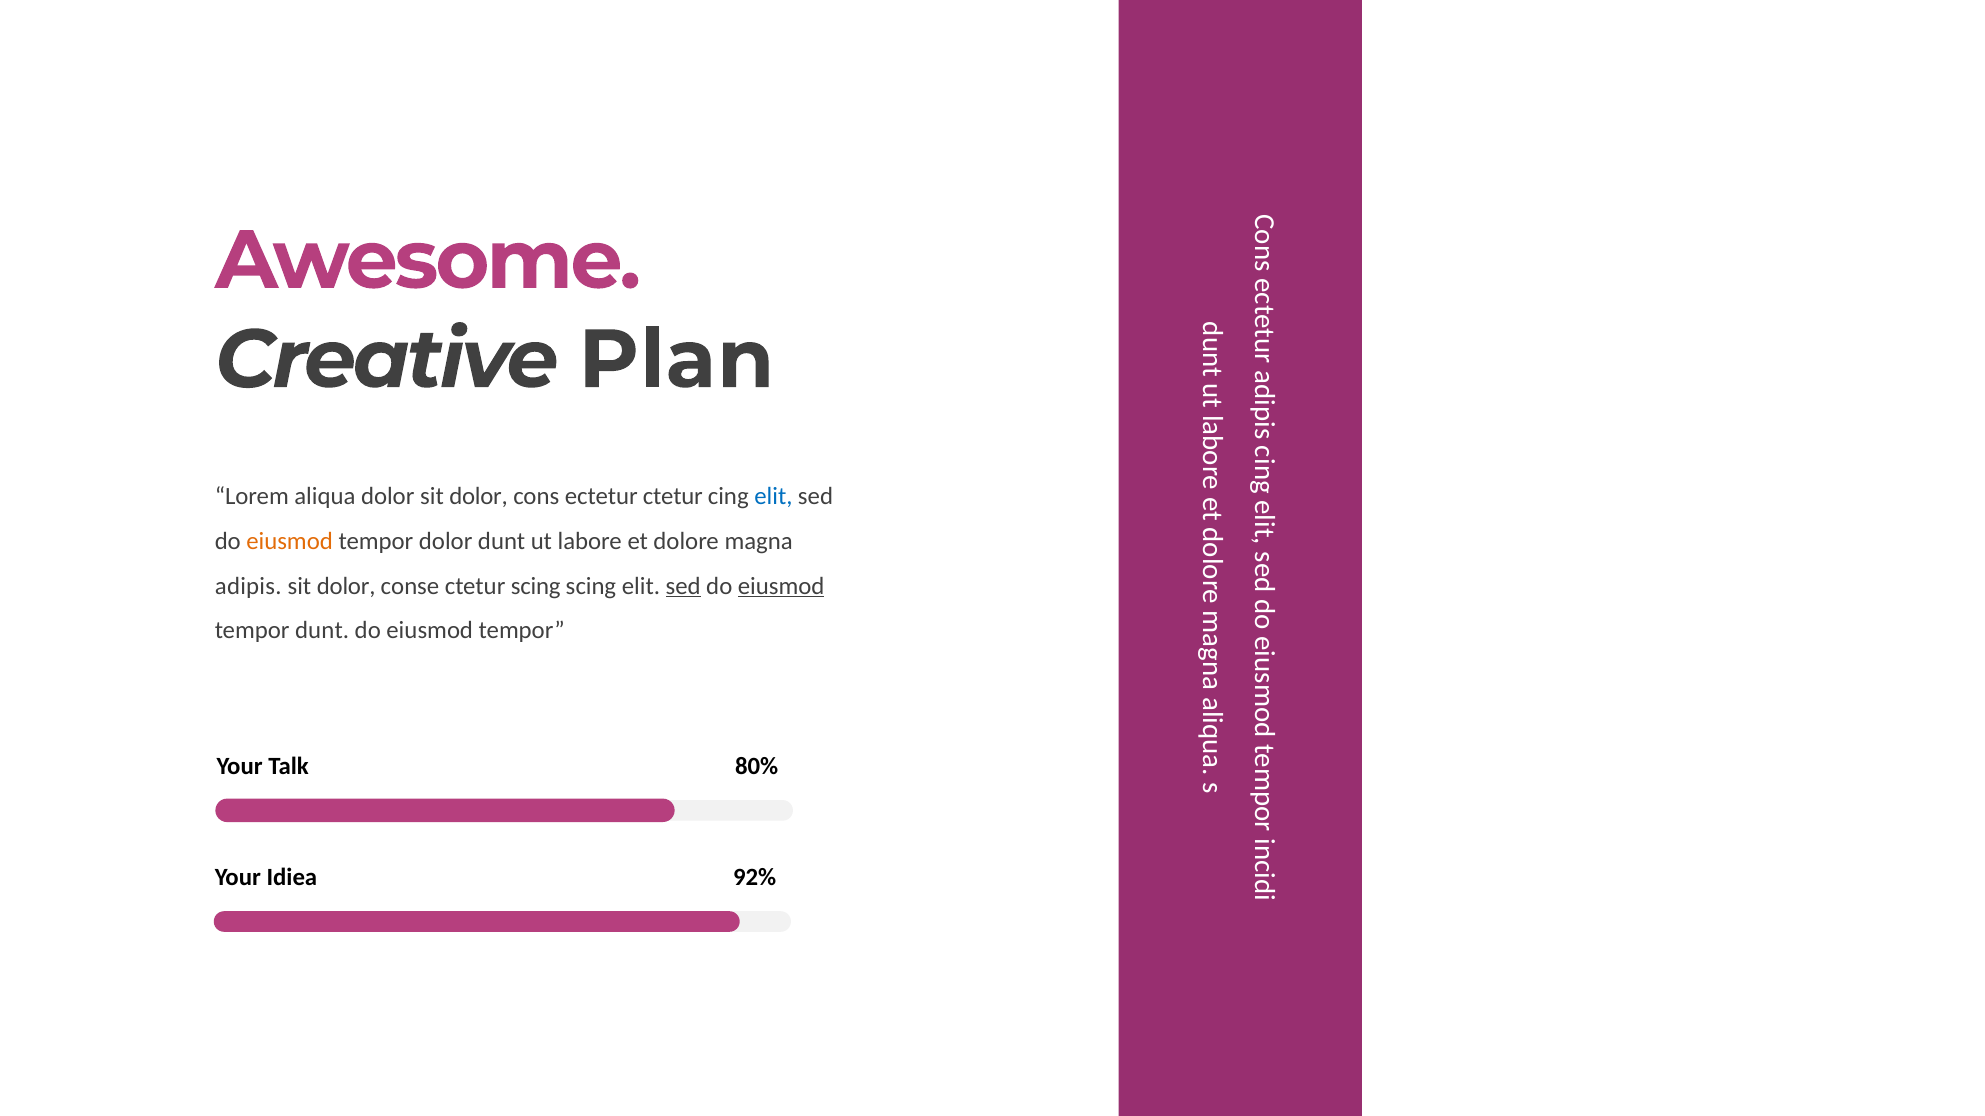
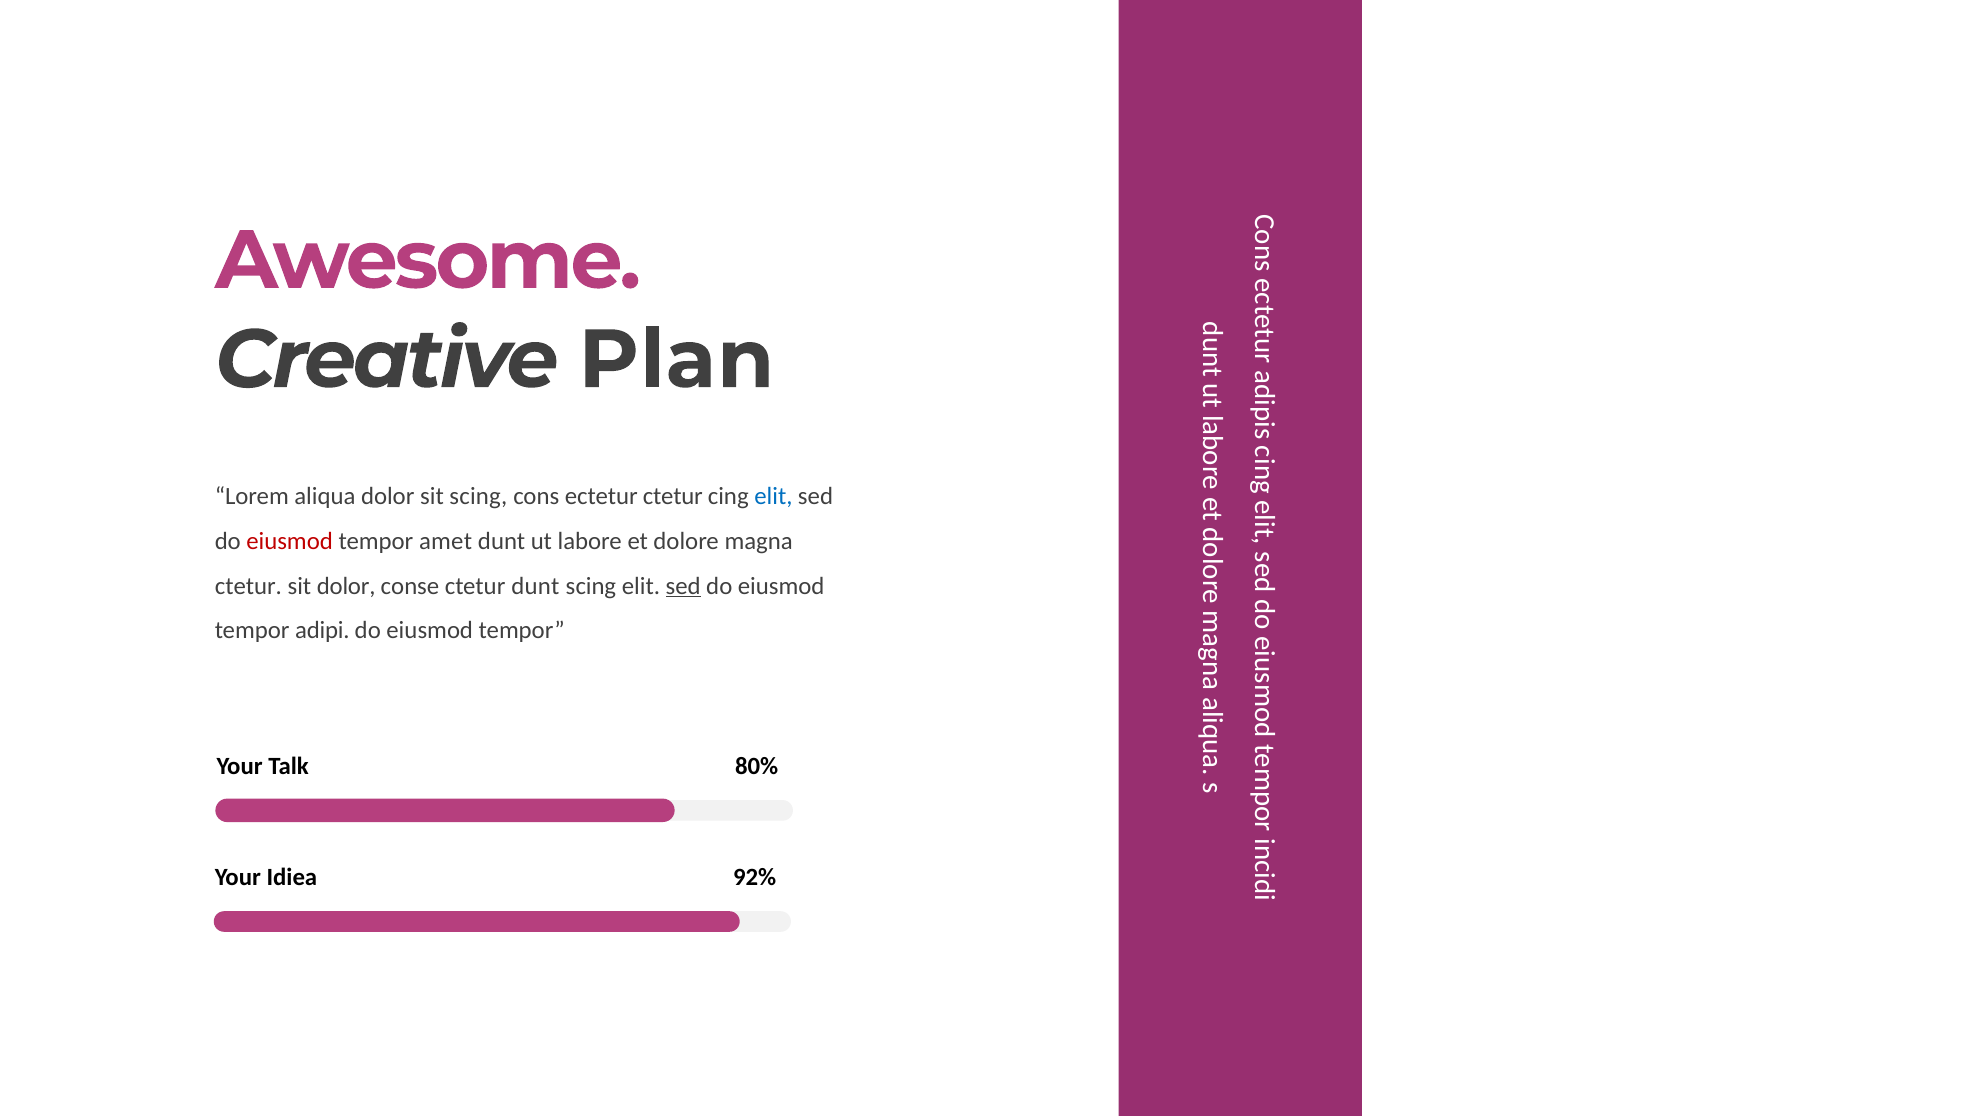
dolor sit dolor: dolor -> scing (478, 497)
eiusmod colour: orange -> red (290, 542)
tempor dolor: dolor -> amet (446, 542)
adipis: adipis -> ctetur (248, 586)
ctetur scing: scing -> dunt (535, 586)
eiusmod underline: present -> none (781, 586)
tempor dunt: dunt -> adipi (322, 631)
